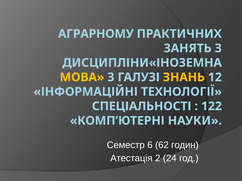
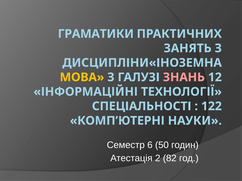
АГРАРНОМУ: АГРАРНОМУ -> ГРАМАТИКИ (96, 34)
ЗНАНЬ colour: yellow -> pink (184, 77)
62: 62 -> 50 (162, 145)
24: 24 -> 82 (170, 159)
